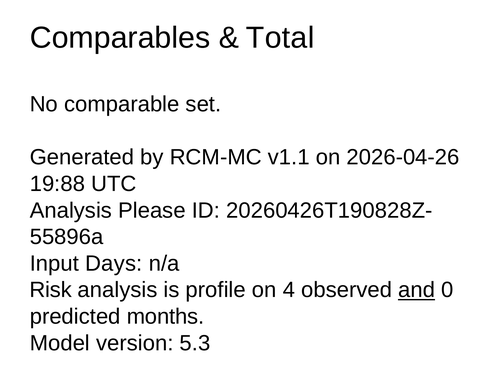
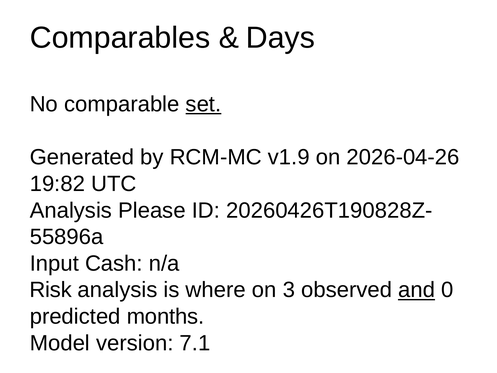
Total: Total -> Days (280, 38)
set underline: none -> present (203, 104)
v1.1: v1.1 -> v1.9 (289, 157)
19:88: 19:88 -> 19:82 (57, 184)
Days: Days -> Cash (114, 263)
profile: profile -> where (216, 290)
4: 4 -> 3 (289, 290)
5.3: 5.3 -> 7.1 (195, 343)
